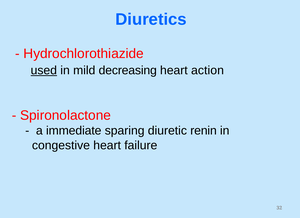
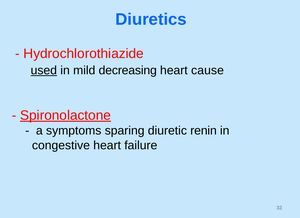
action: action -> cause (208, 71)
Spironolactone underline: none -> present (66, 115)
immediate: immediate -> symptoms (74, 131)
